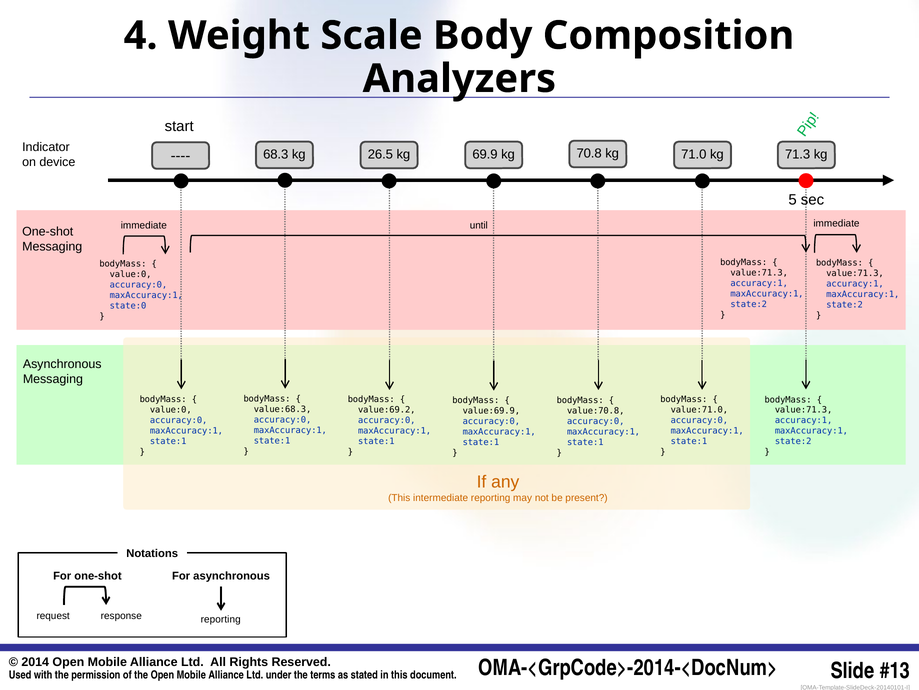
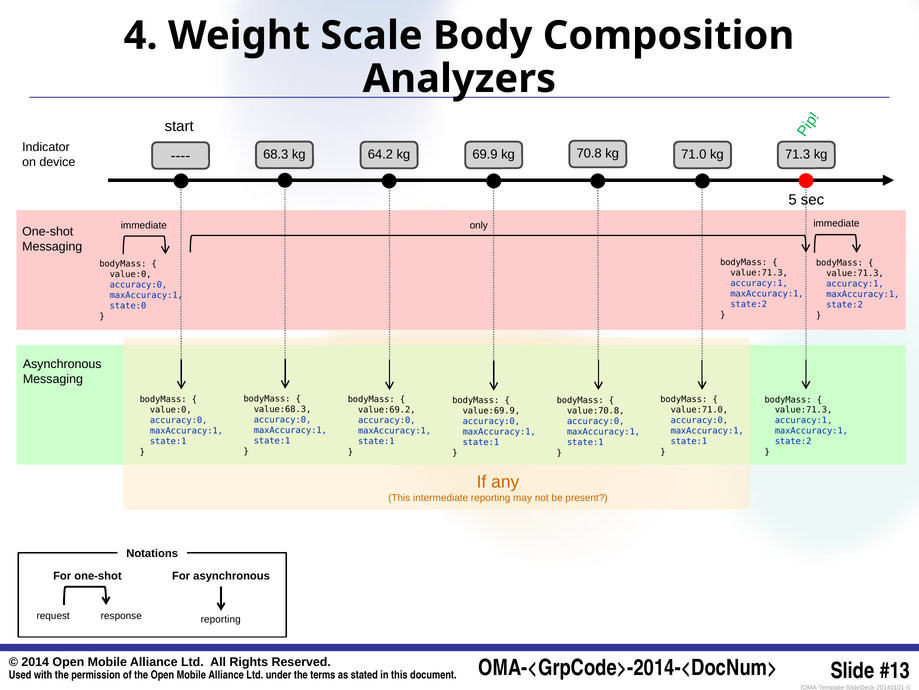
26.5: 26.5 -> 64.2 (380, 154)
until: until -> only (479, 225)
